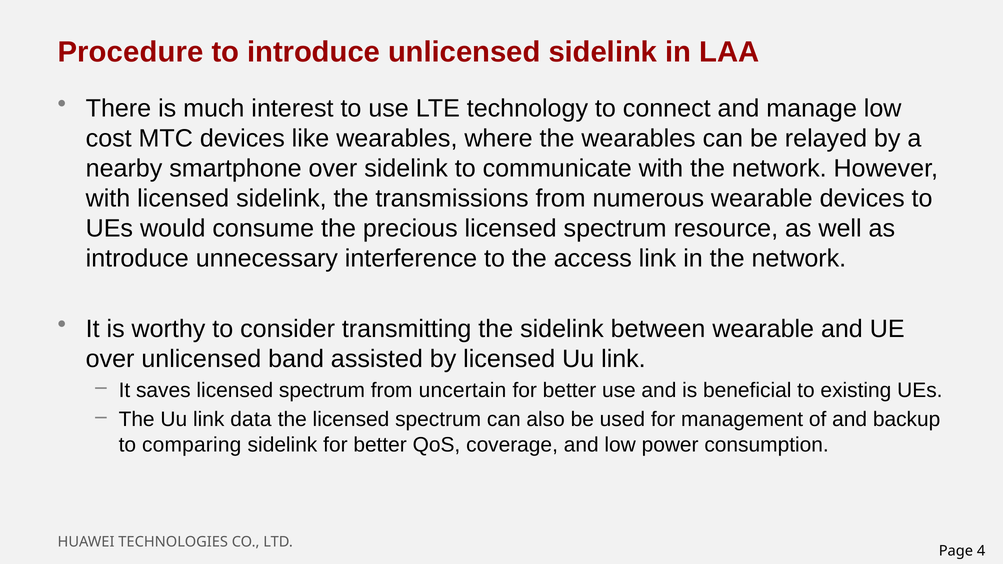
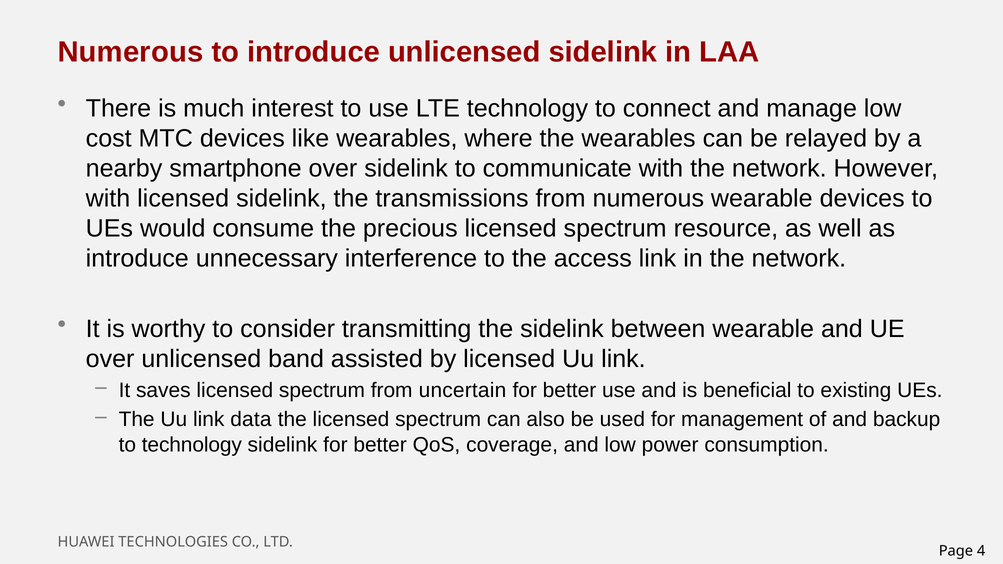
Procedure: Procedure -> Numerous (130, 52)
to comparing: comparing -> technology (192, 445)
